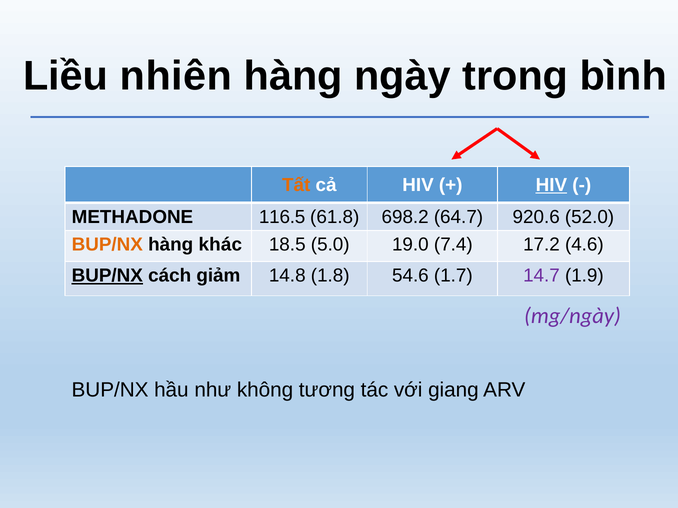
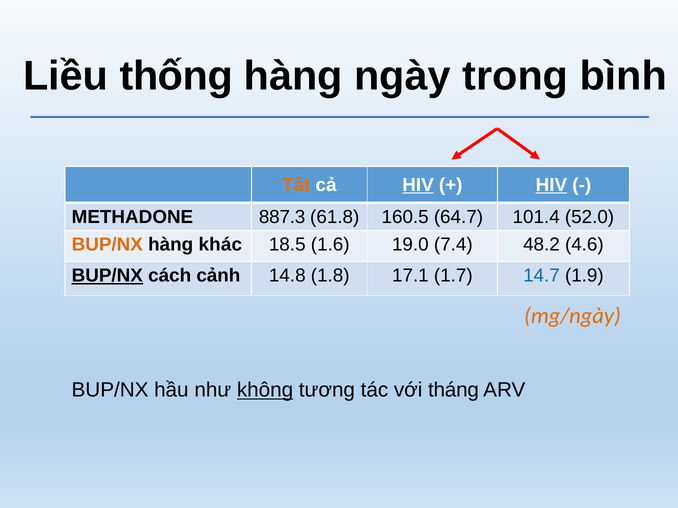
nhiên: nhiên -> thống (176, 76)
HIV underline: none -> present (418, 185)
116.5: 116.5 -> 887.3 (282, 217)
698.2: 698.2 -> 160.5 (405, 217)
920.6: 920.6 -> 101.4 (536, 217)
5.0: 5.0 -> 1.6 (330, 245)
17.2: 17.2 -> 48.2 (541, 245)
giảm: giảm -> cảnh (218, 276)
54.6: 54.6 -> 17.1 (410, 276)
14.7 colour: purple -> blue (541, 276)
mg/ngày colour: purple -> orange (572, 316)
không underline: none -> present (265, 390)
giang: giang -> tháng (453, 390)
